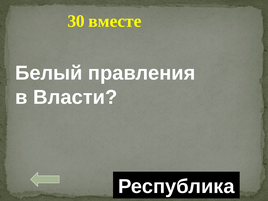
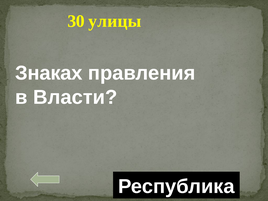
вместе: вместе -> улицы (115, 21)
Белый: Белый -> Знаках (49, 73)
